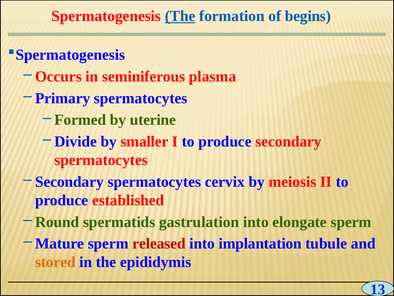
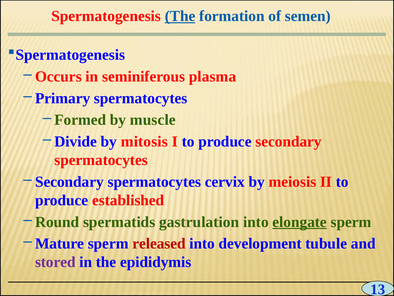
begins: begins -> semen (308, 16)
uterine: uterine -> muscle (153, 120)
smaller: smaller -> mitosis (144, 141)
elongate underline: none -> present (300, 222)
implantation: implantation -> development (260, 243)
stored colour: orange -> purple (55, 262)
